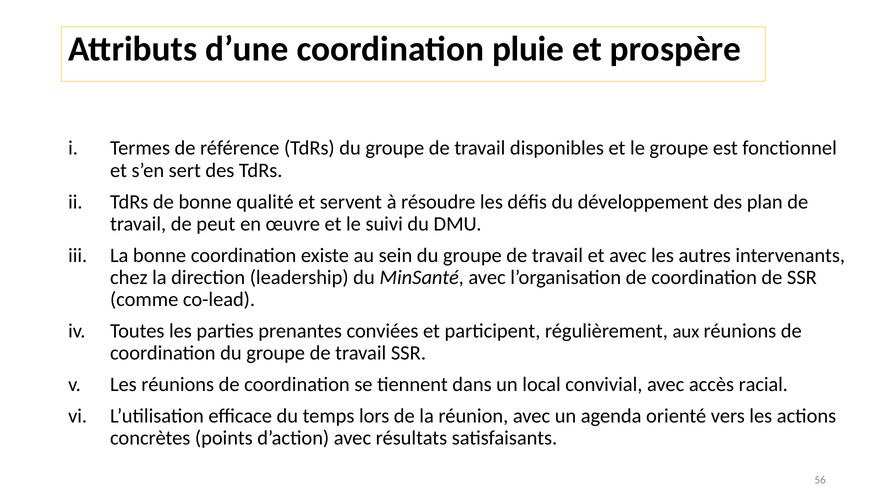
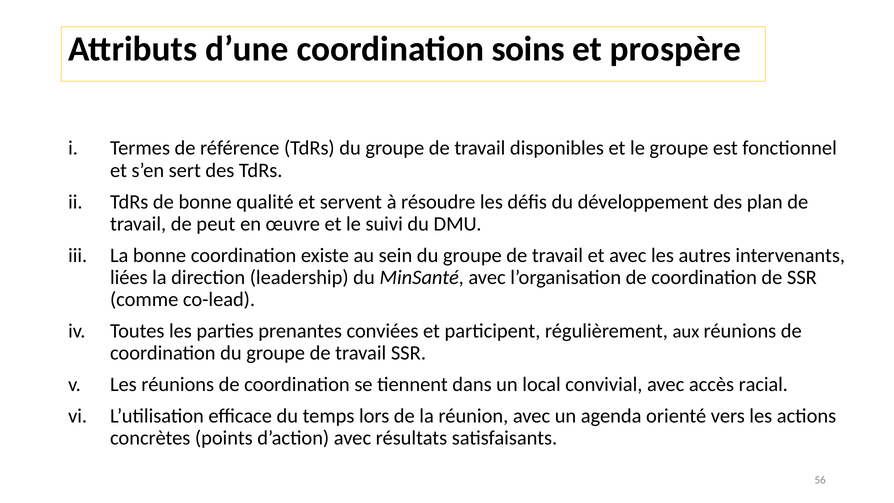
pluie: pluie -> soins (528, 49)
chez: chez -> liées (129, 277)
